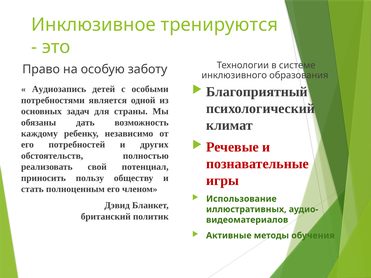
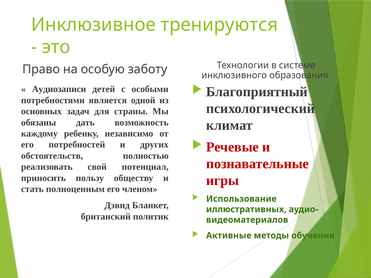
Аудиозапись: Аудиозапись -> Аудиозаписи (59, 89)
